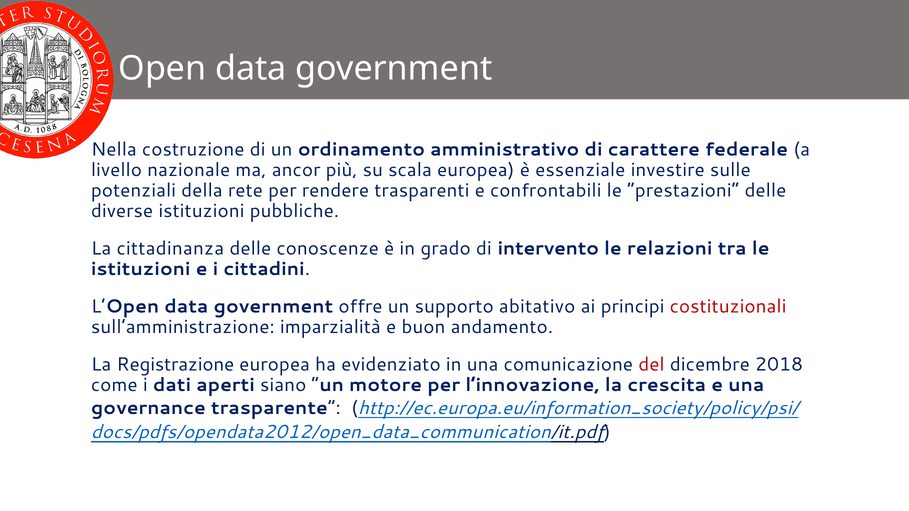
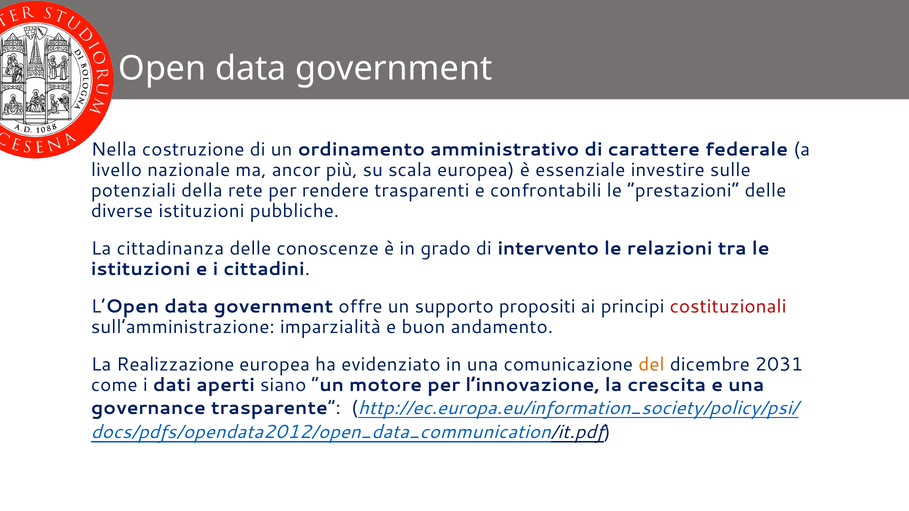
abitativo: abitativo -> propositi (537, 307)
Registrazione: Registrazione -> Realizzazione (175, 365)
del colour: red -> orange (651, 365)
2018: 2018 -> 2031 (779, 365)
